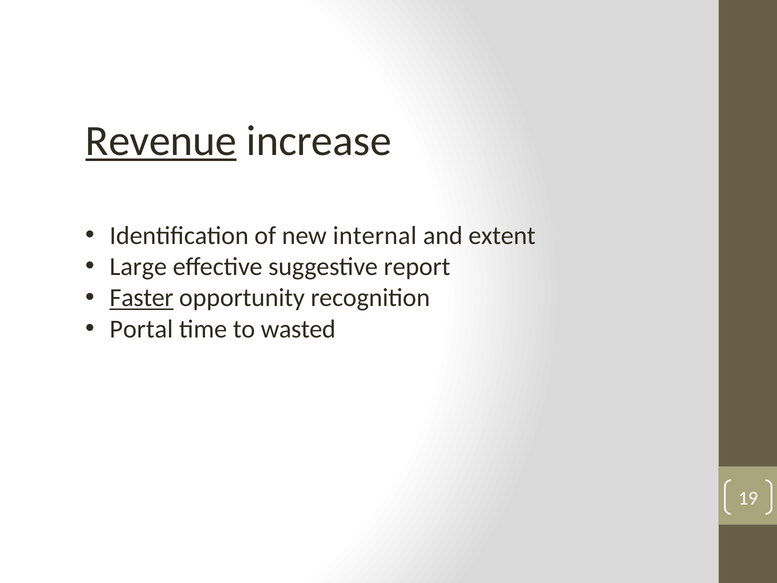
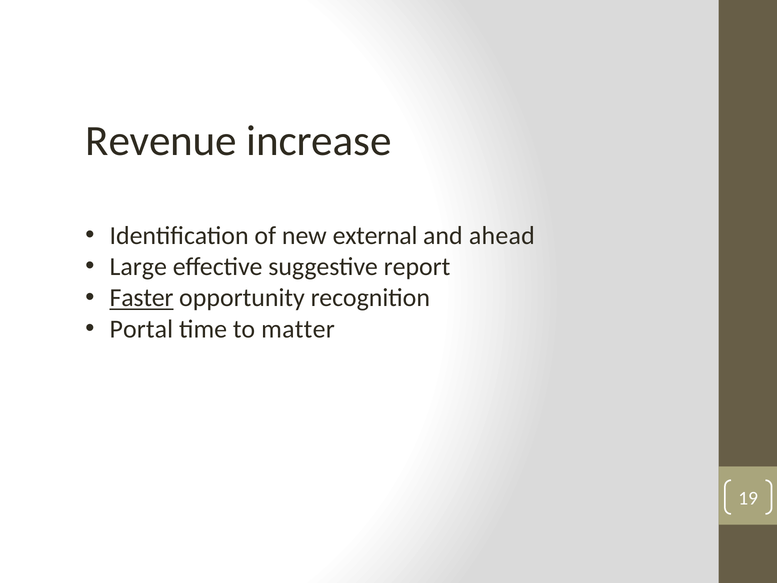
Revenue underline: present -> none (161, 141)
internal: internal -> external (375, 236)
extent: extent -> ahead (502, 236)
wasted: wasted -> matter (298, 329)
